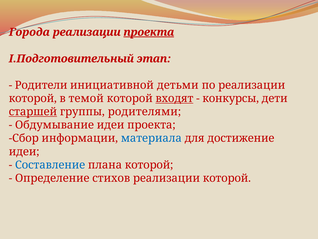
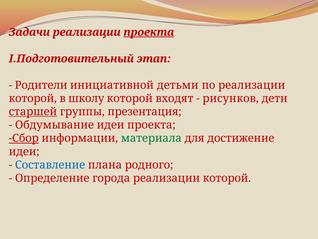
Города: Города -> Задачи (29, 32)
темой: темой -> школу (86, 98)
входят underline: present -> none (174, 98)
конкурсы: конкурсы -> рисунков (231, 98)
родителями: родителями -> презентация (145, 112)
Сбор underline: none -> present (24, 138)
материала colour: blue -> green (151, 138)
плана которой: которой -> родного (149, 165)
стихов: стихов -> города (111, 178)
